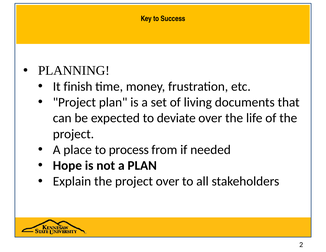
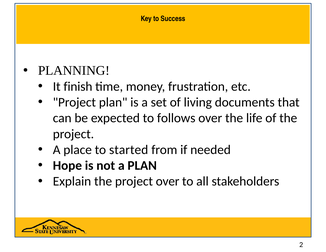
deviate: deviate -> follows (176, 118)
process: process -> started (129, 150)
